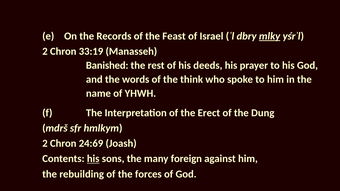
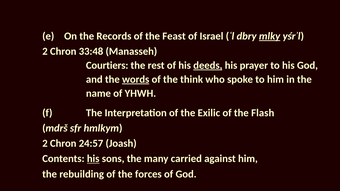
33:19: 33:19 -> 33:48 (91, 51)
Banished: Banished -> Courtiers (107, 65)
deeds underline: none -> present (208, 65)
words underline: none -> present (136, 79)
Erect: Erect -> Exilic (209, 113)
Dung: Dung -> Flash (263, 113)
24:69: 24:69 -> 24:57 (91, 144)
foreign: foreign -> carried (186, 159)
